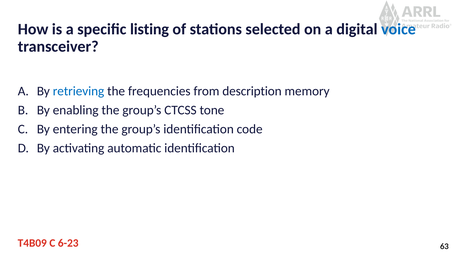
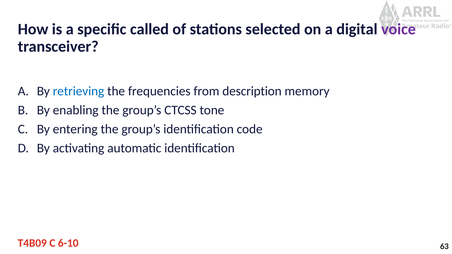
listing: listing -> called (149, 29)
voice colour: blue -> purple (398, 29)
6-23: 6-23 -> 6-10 (68, 243)
